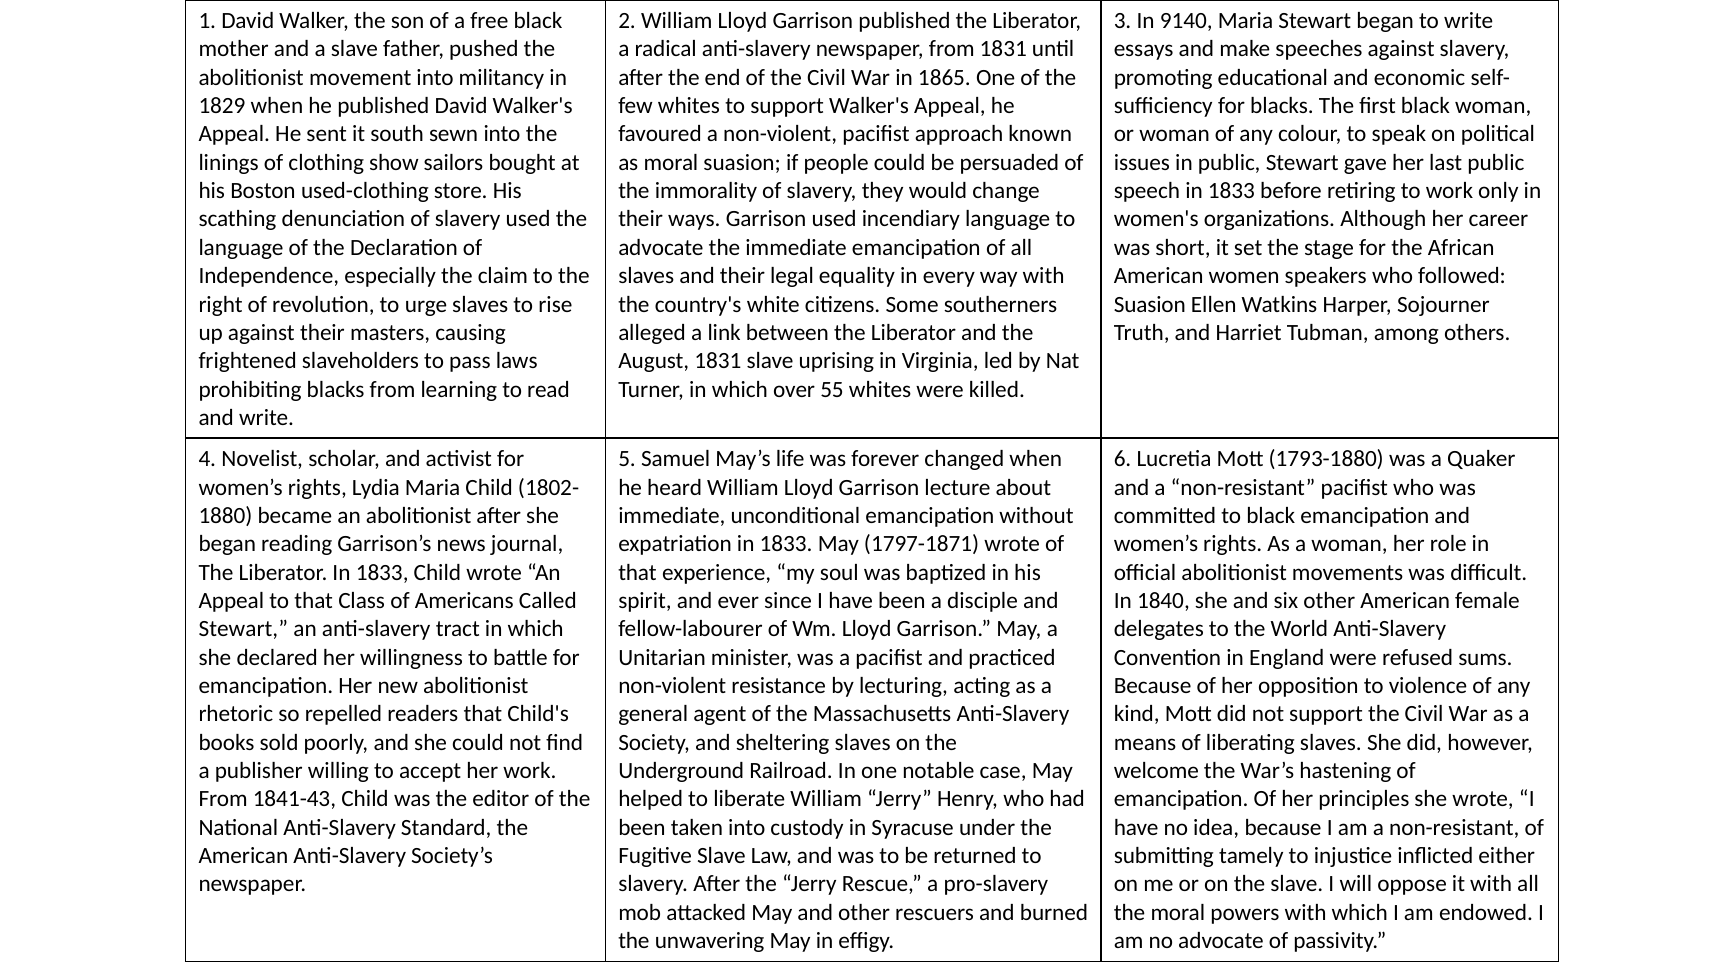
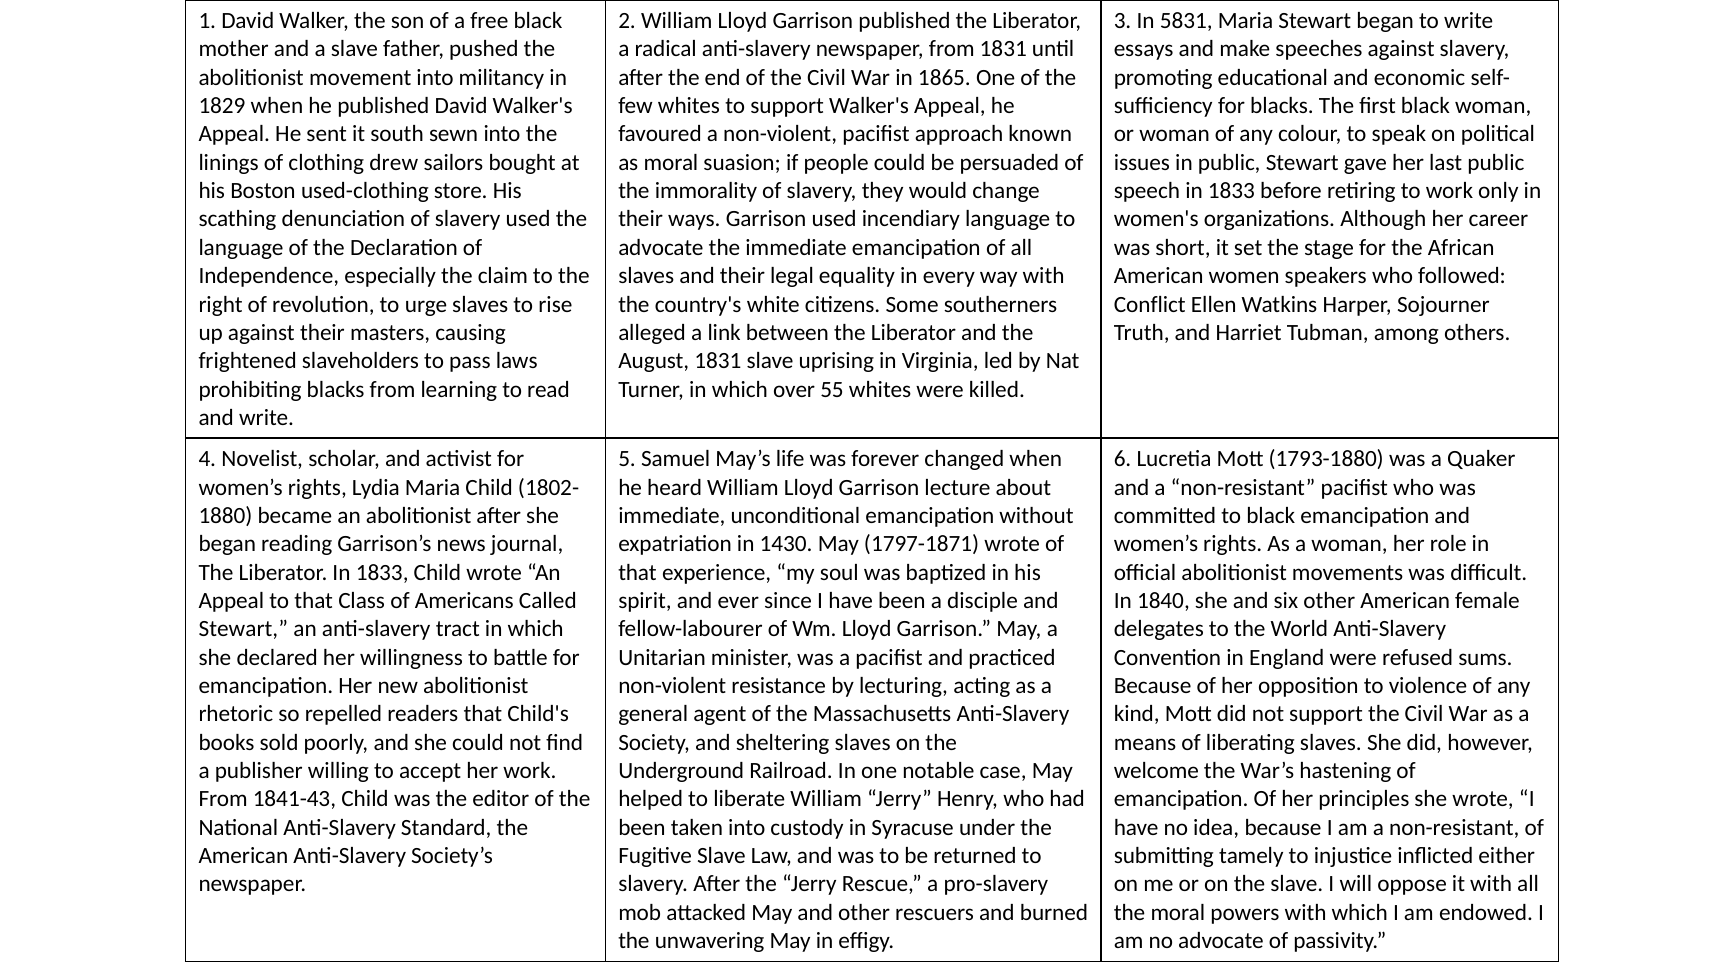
9140: 9140 -> 5831 (1186, 21)
show: show -> drew (394, 163)
Suasion: Suasion -> Conflict (1150, 304)
expatriation in 1833: 1833 -> 1430 (786, 544)
